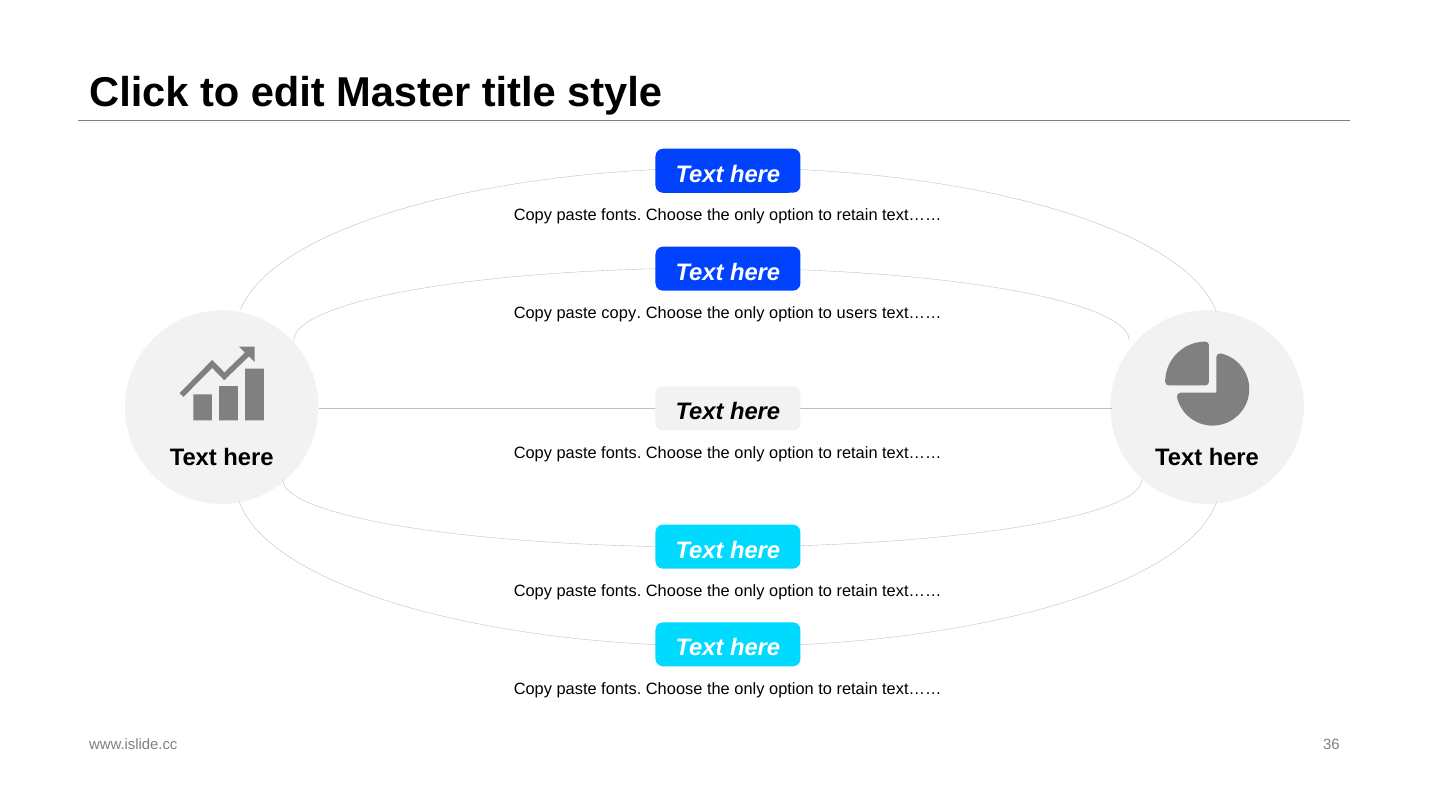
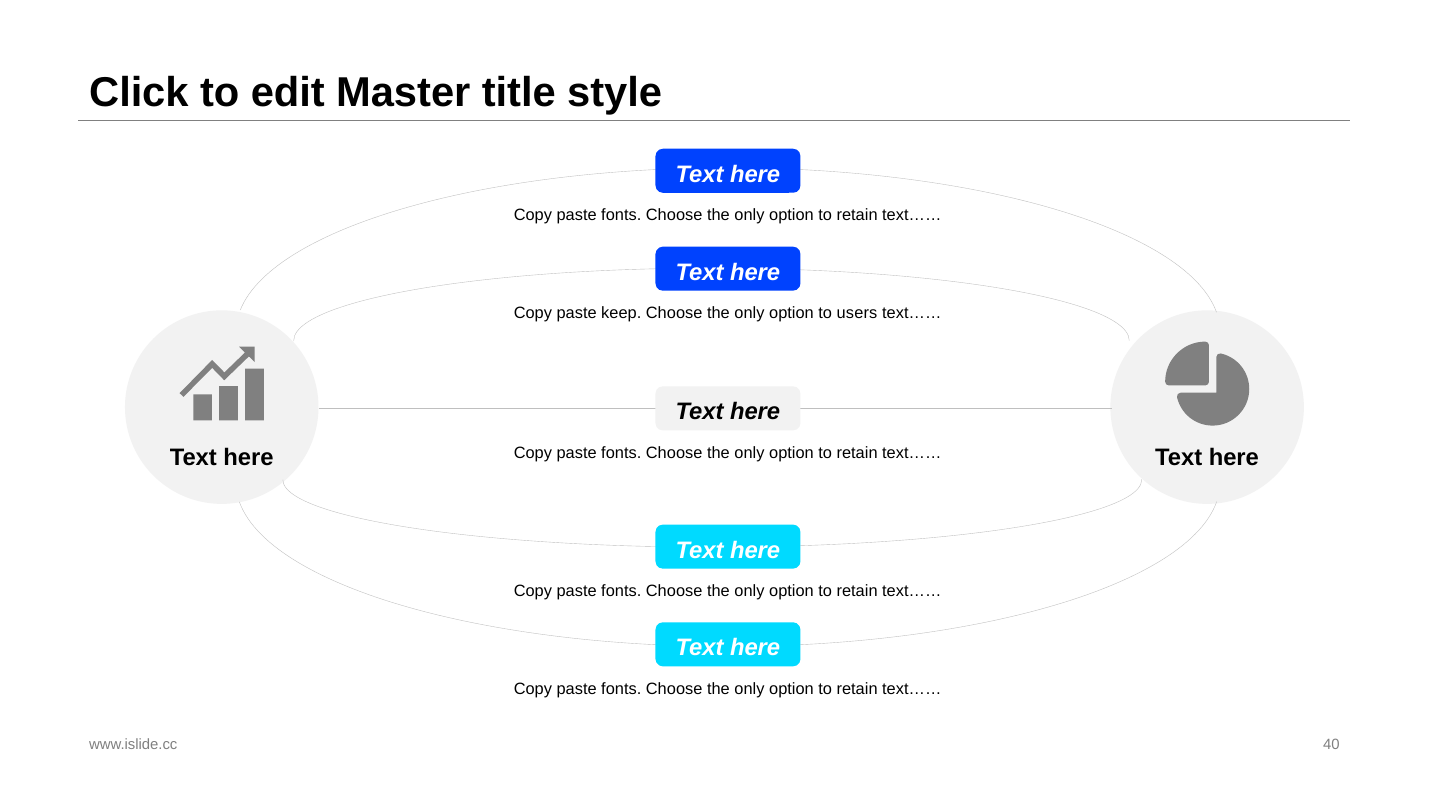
paste copy: copy -> keep (621, 313)
36: 36 -> 40 (1331, 745)
